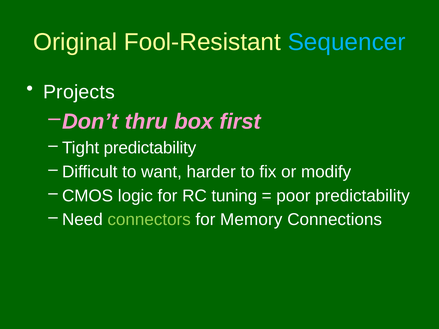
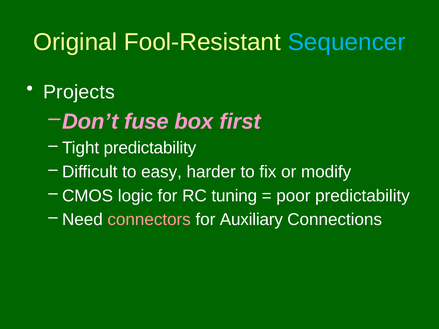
thru: thru -> fuse (147, 122)
want: want -> easy (161, 172)
connectors colour: light green -> pink (149, 220)
Memory: Memory -> Auxiliary (251, 220)
